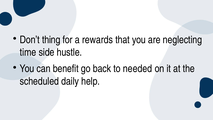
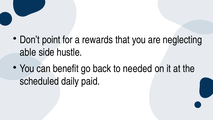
thing: thing -> point (51, 40)
time: time -> able (28, 52)
help: help -> paid (91, 81)
